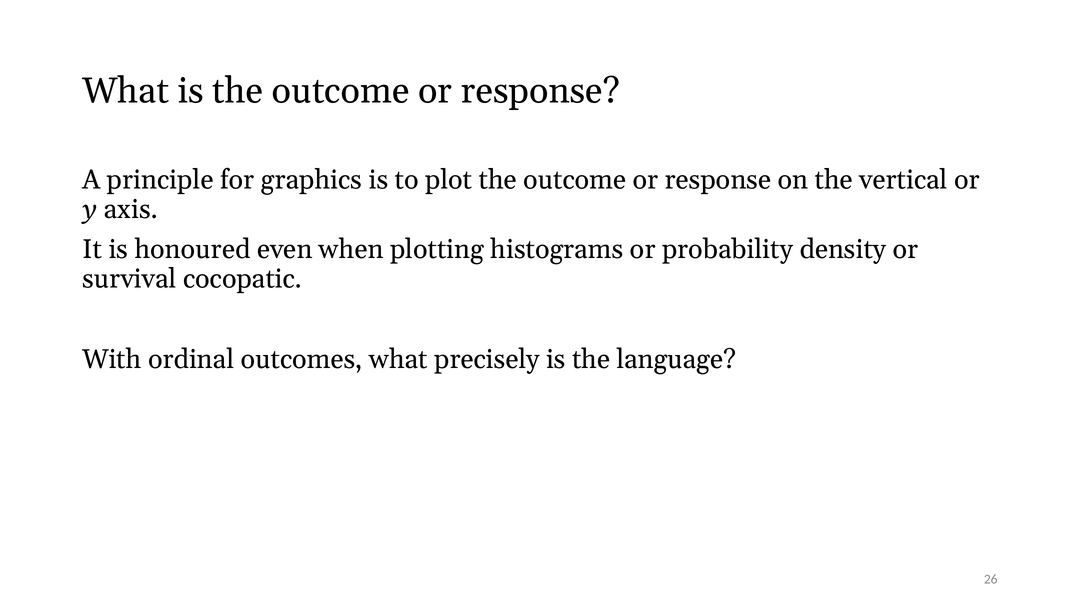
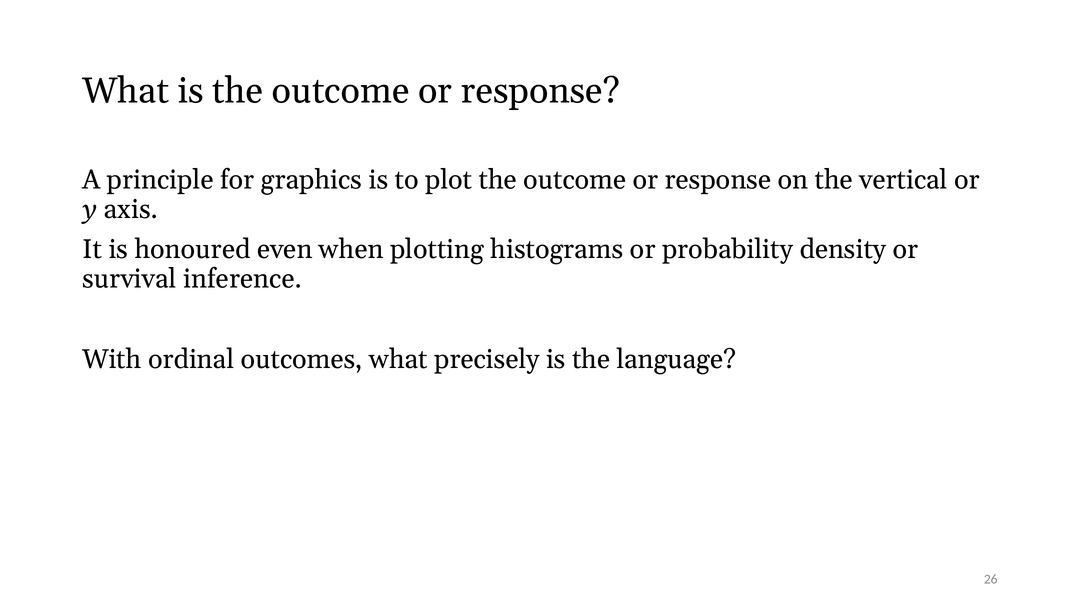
cocopatic: cocopatic -> inference (243, 279)
